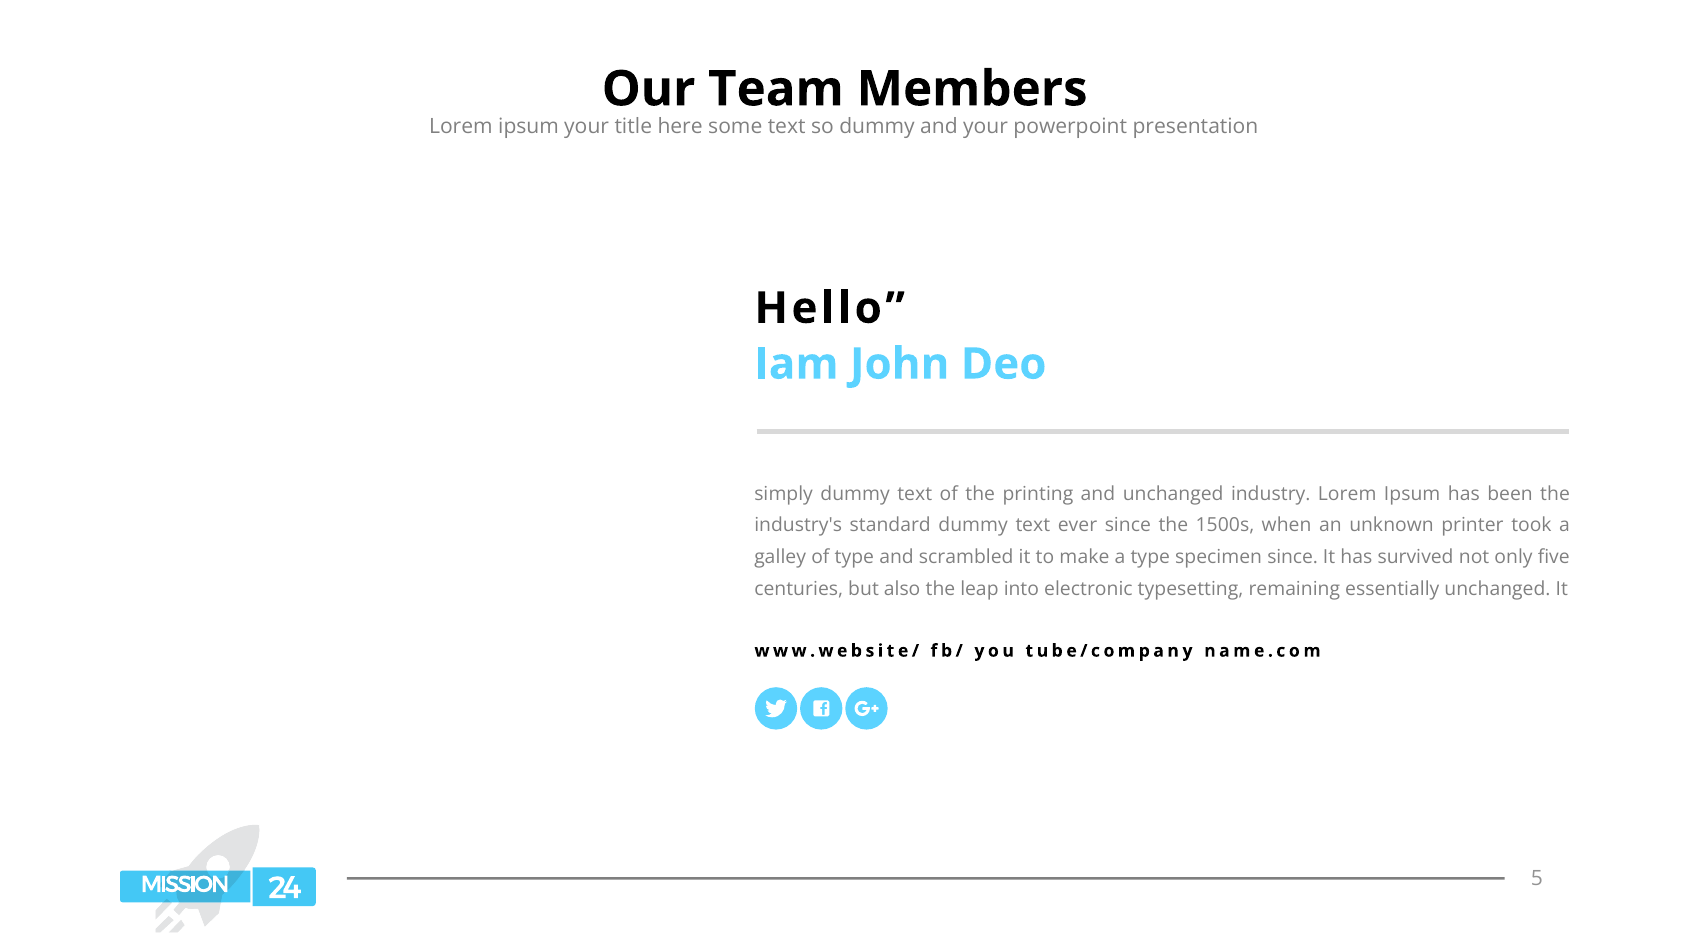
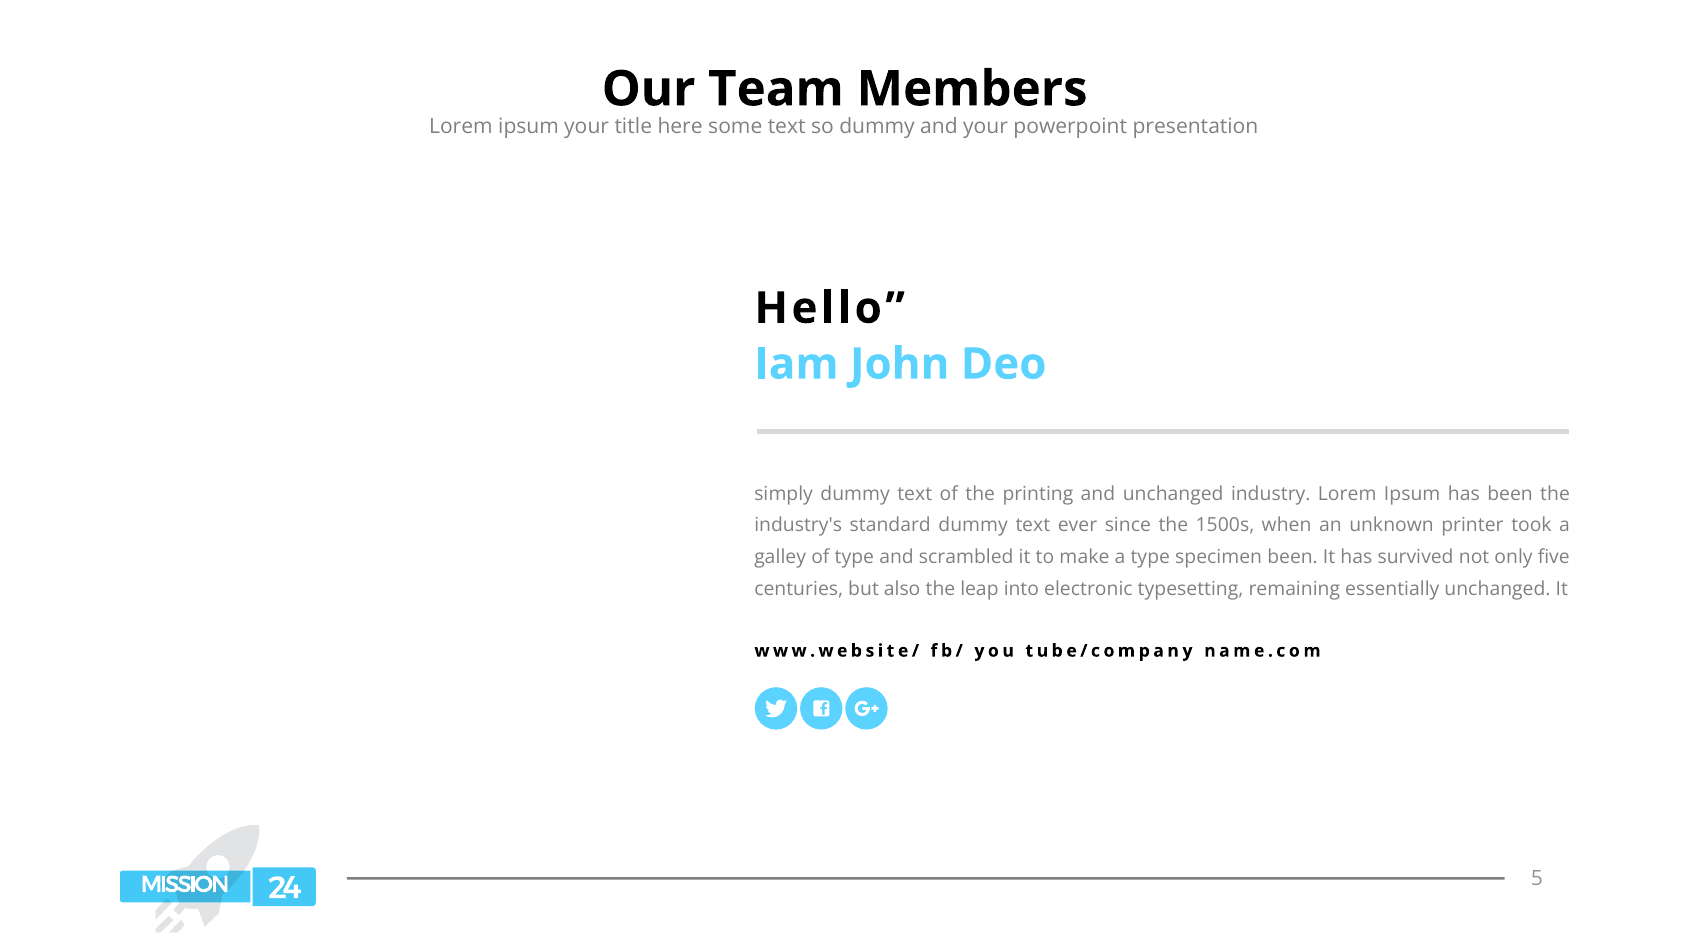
specimen since: since -> been (1293, 557)
